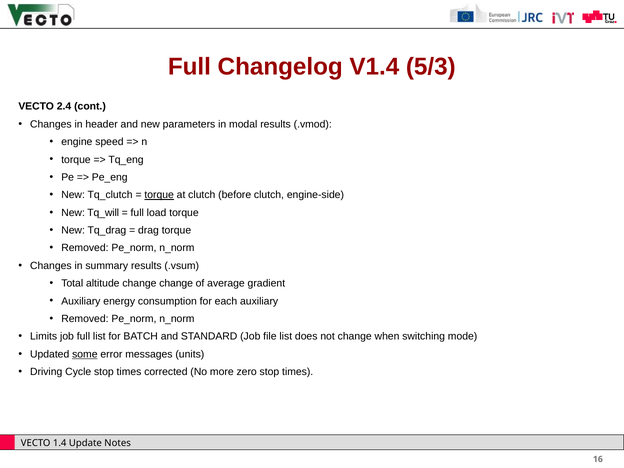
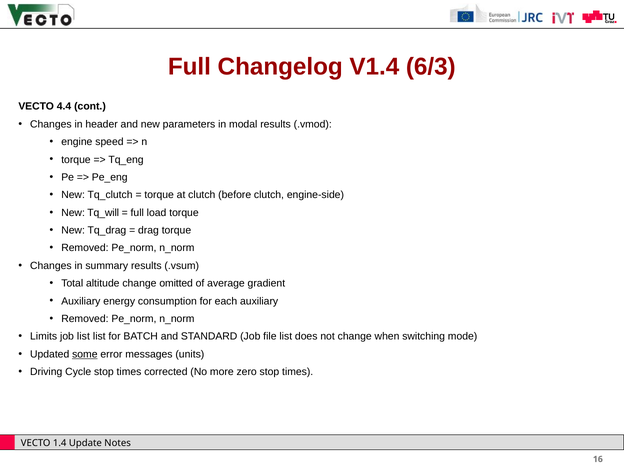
5/3: 5/3 -> 6/3 (431, 67)
2.4: 2.4 -> 4.4 (64, 107)
torque underline: present -> none (159, 195)
change change: change -> omitted (176, 283)
job full: full -> list (83, 336)
